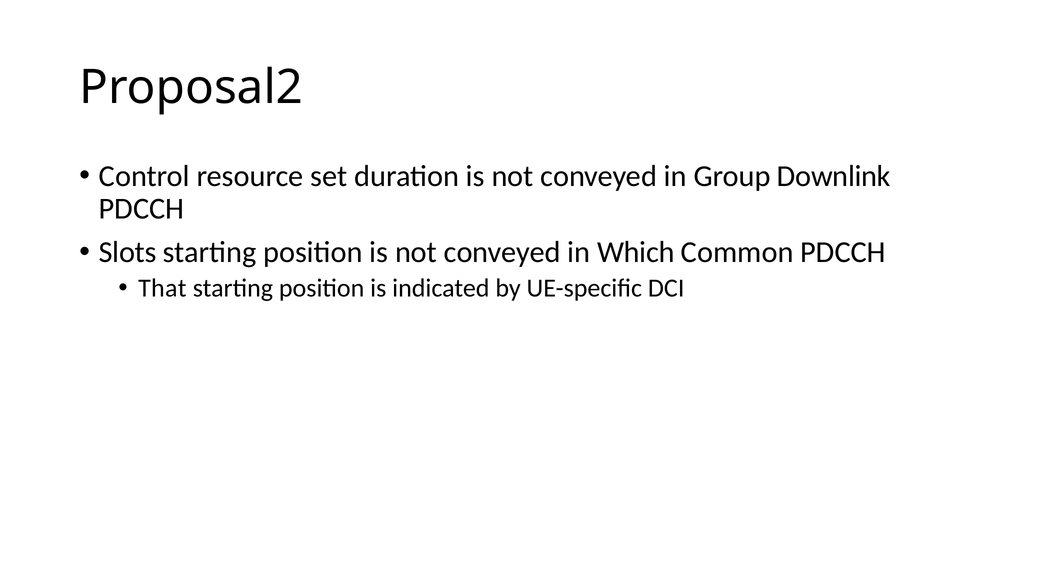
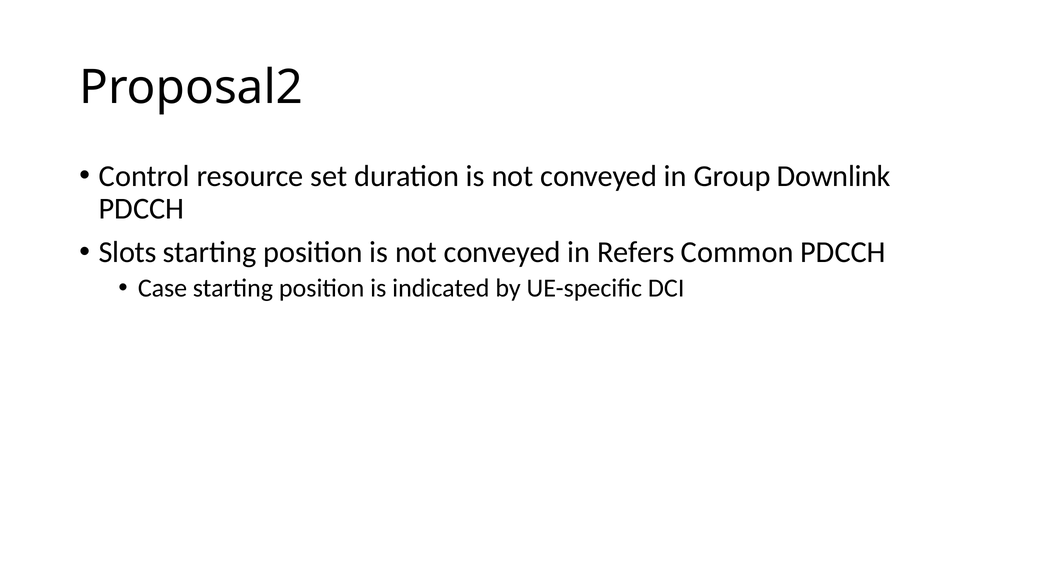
Which: Which -> Refers (636, 252)
That: That -> Case (162, 288)
